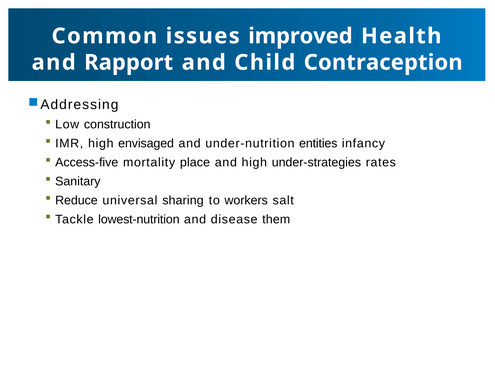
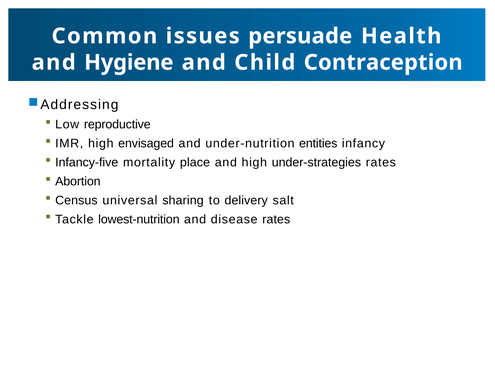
improved: improved -> persuade (300, 36)
Rapport: Rapport -> Hygiene (129, 63)
construction: construction -> reproductive (117, 124)
Access-five: Access-five -> Infancy-five (87, 162)
Sanitary: Sanitary -> Abortion (78, 181)
Reduce: Reduce -> Census (76, 200)
workers: workers -> delivery (246, 200)
disease them: them -> rates (276, 219)
